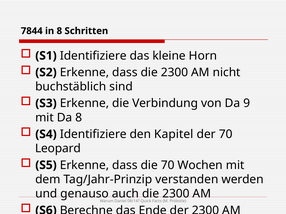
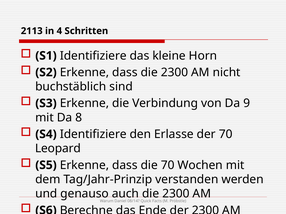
7844: 7844 -> 2113 (32, 31)
in 8: 8 -> 4 (59, 31)
Kapitel: Kapitel -> Erlasse (174, 134)
